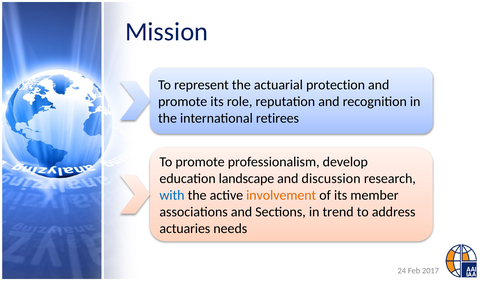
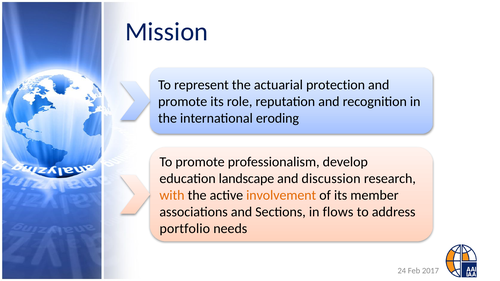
retirees: retirees -> eroding (277, 118)
with colour: blue -> orange (172, 195)
trend: trend -> flows (338, 212)
actuaries: actuaries -> portfolio (185, 229)
